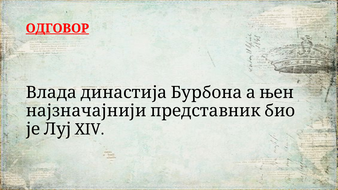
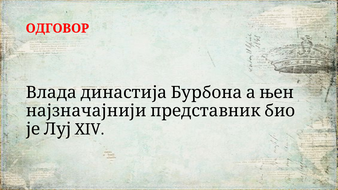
ОДГОВОР underline: present -> none (57, 28)
